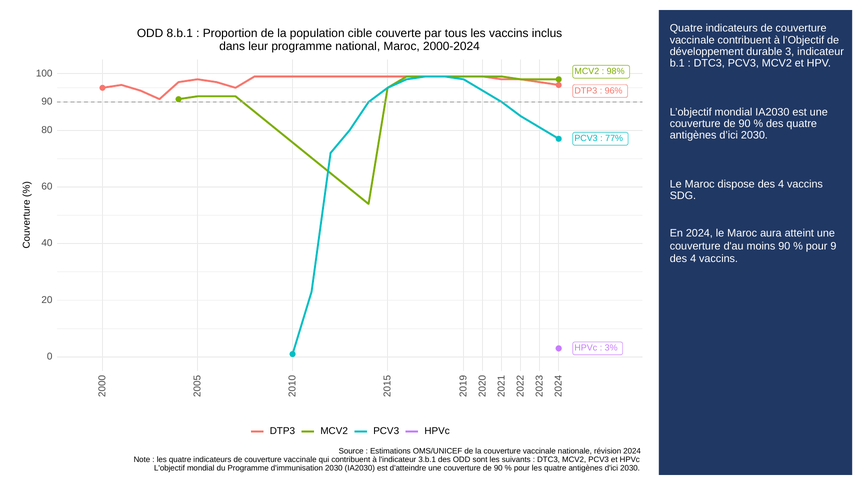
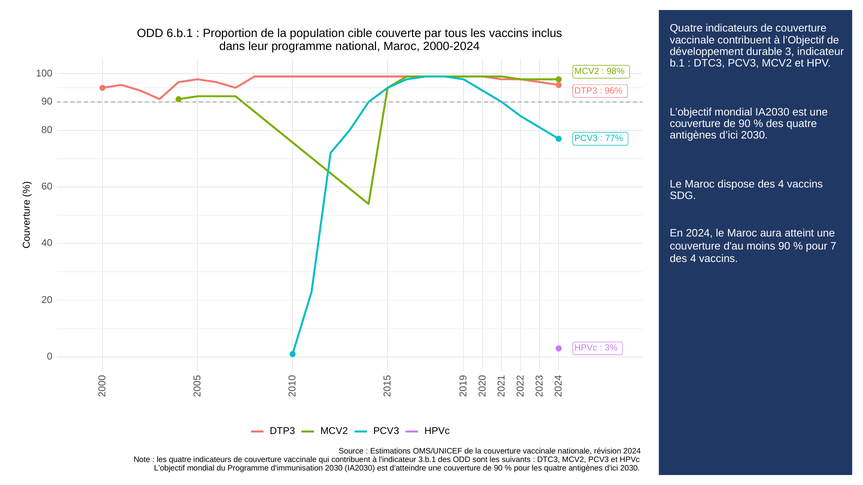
8.b.1: 8.b.1 -> 6.b.1 (180, 33)
pour 9: 9 -> 7 (833, 246)
